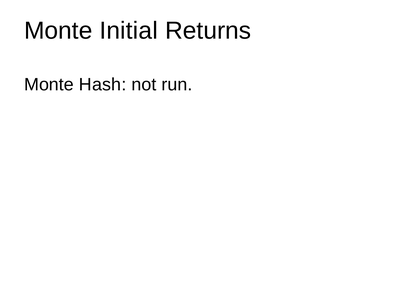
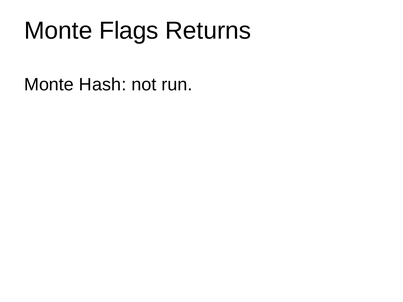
Initial: Initial -> Flags (129, 31)
